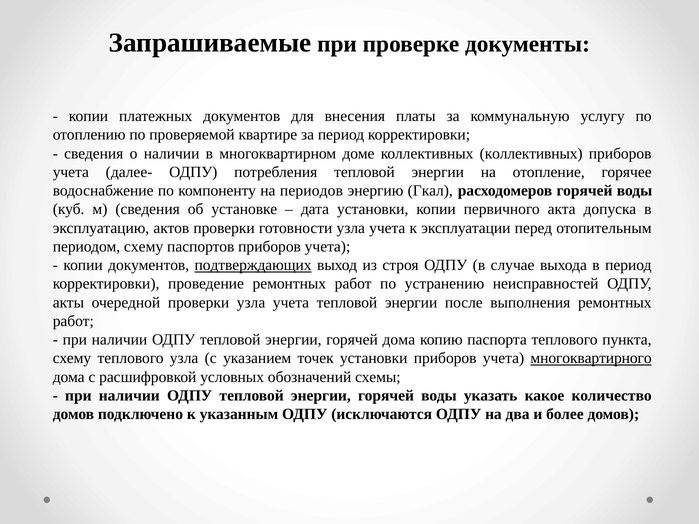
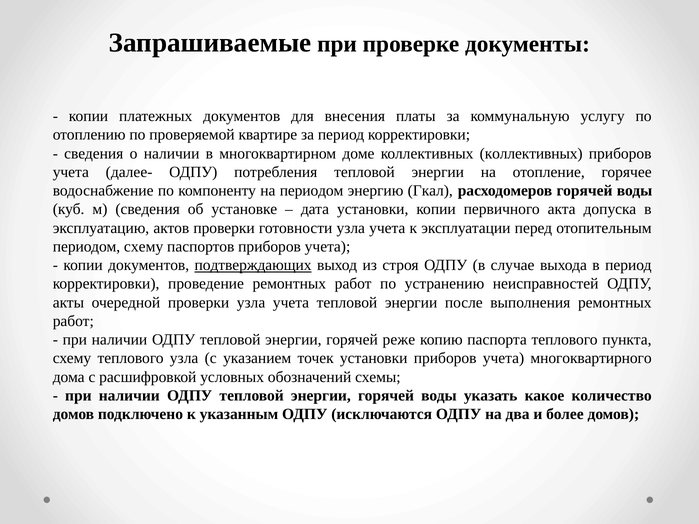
на периодов: периодов -> периодом (312, 191)
горячей дома: дома -> реже (399, 340)
многоквартирного underline: present -> none (591, 358)
